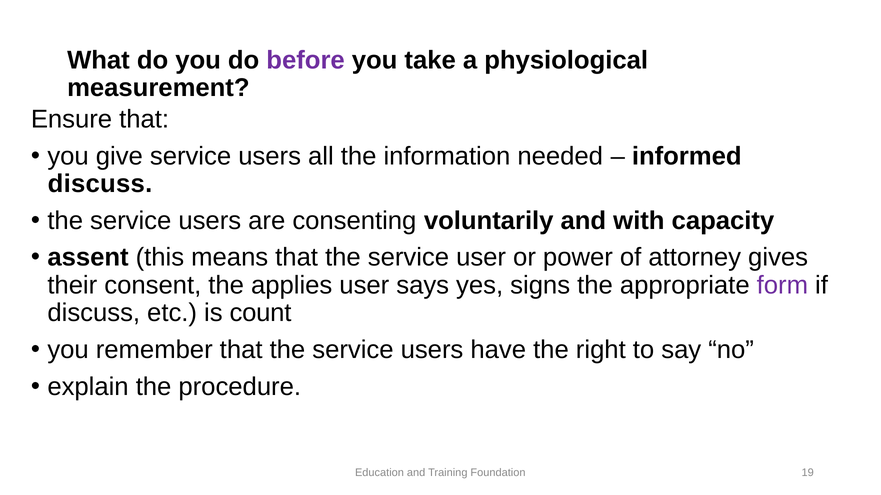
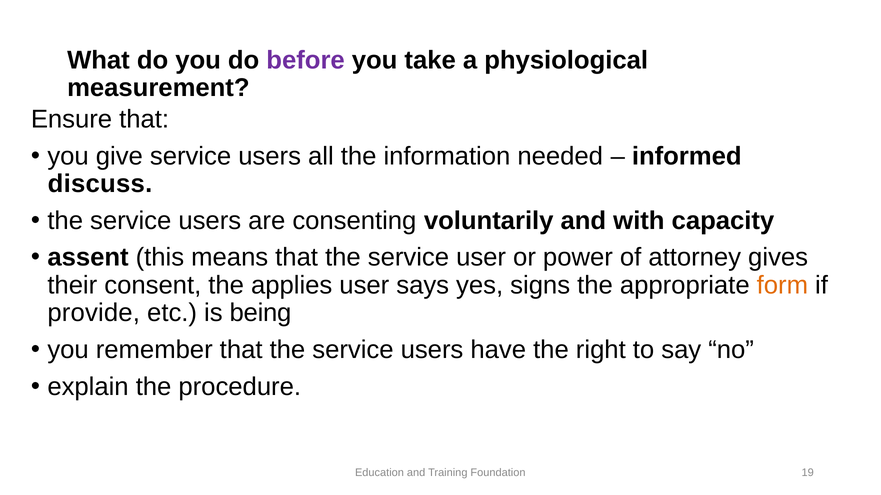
form colour: purple -> orange (782, 285)
discuss: discuss -> provide (94, 313)
count: count -> being (260, 313)
